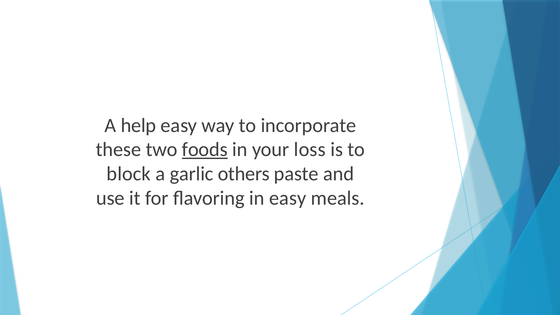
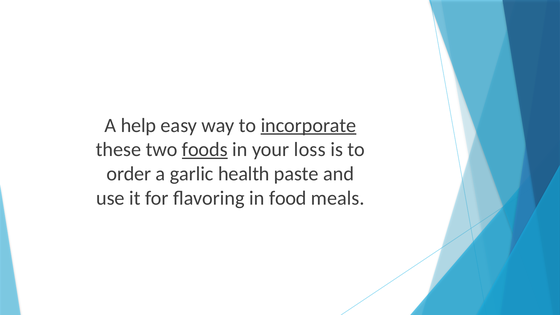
incorporate underline: none -> present (309, 125)
block: block -> order (129, 174)
others: others -> health (244, 174)
in easy: easy -> food (288, 198)
